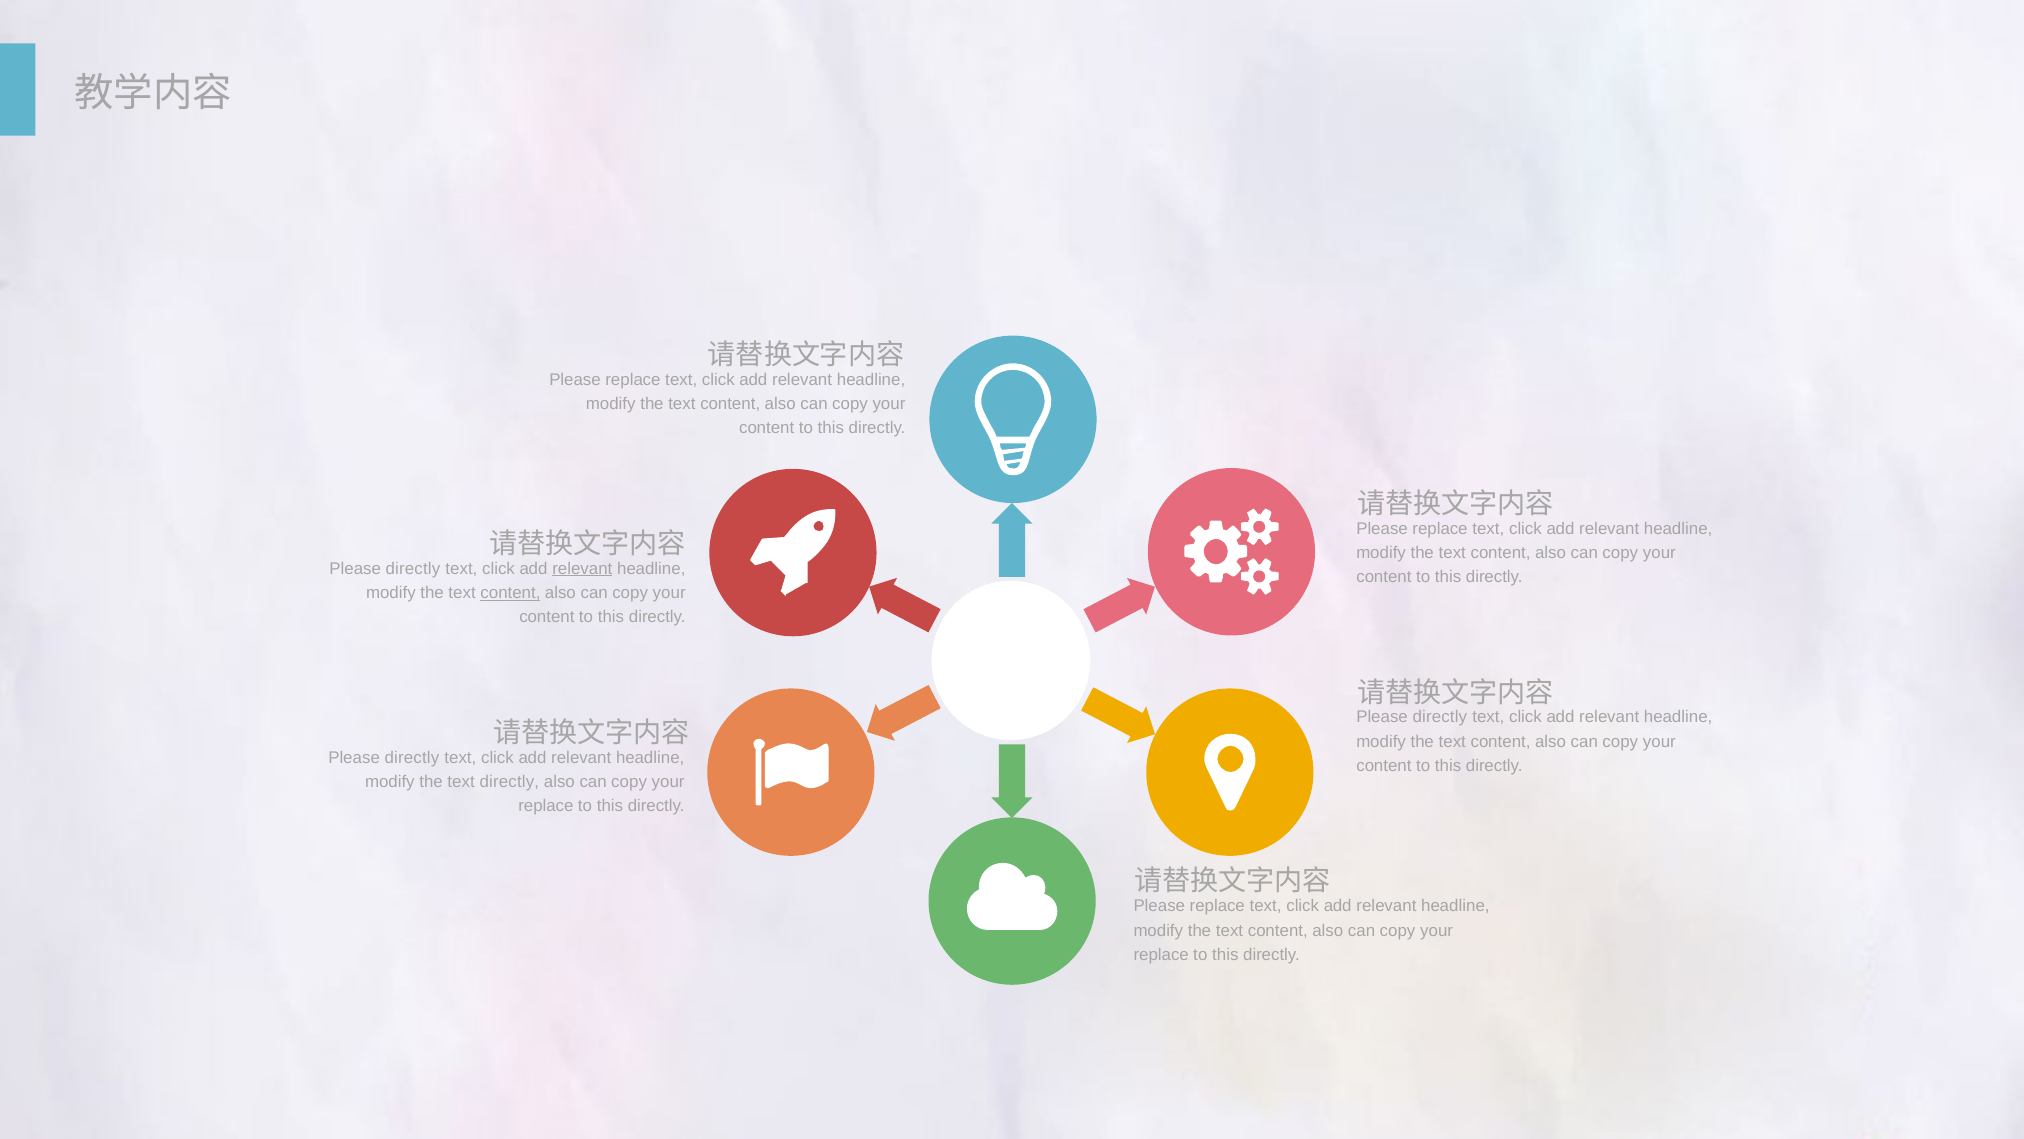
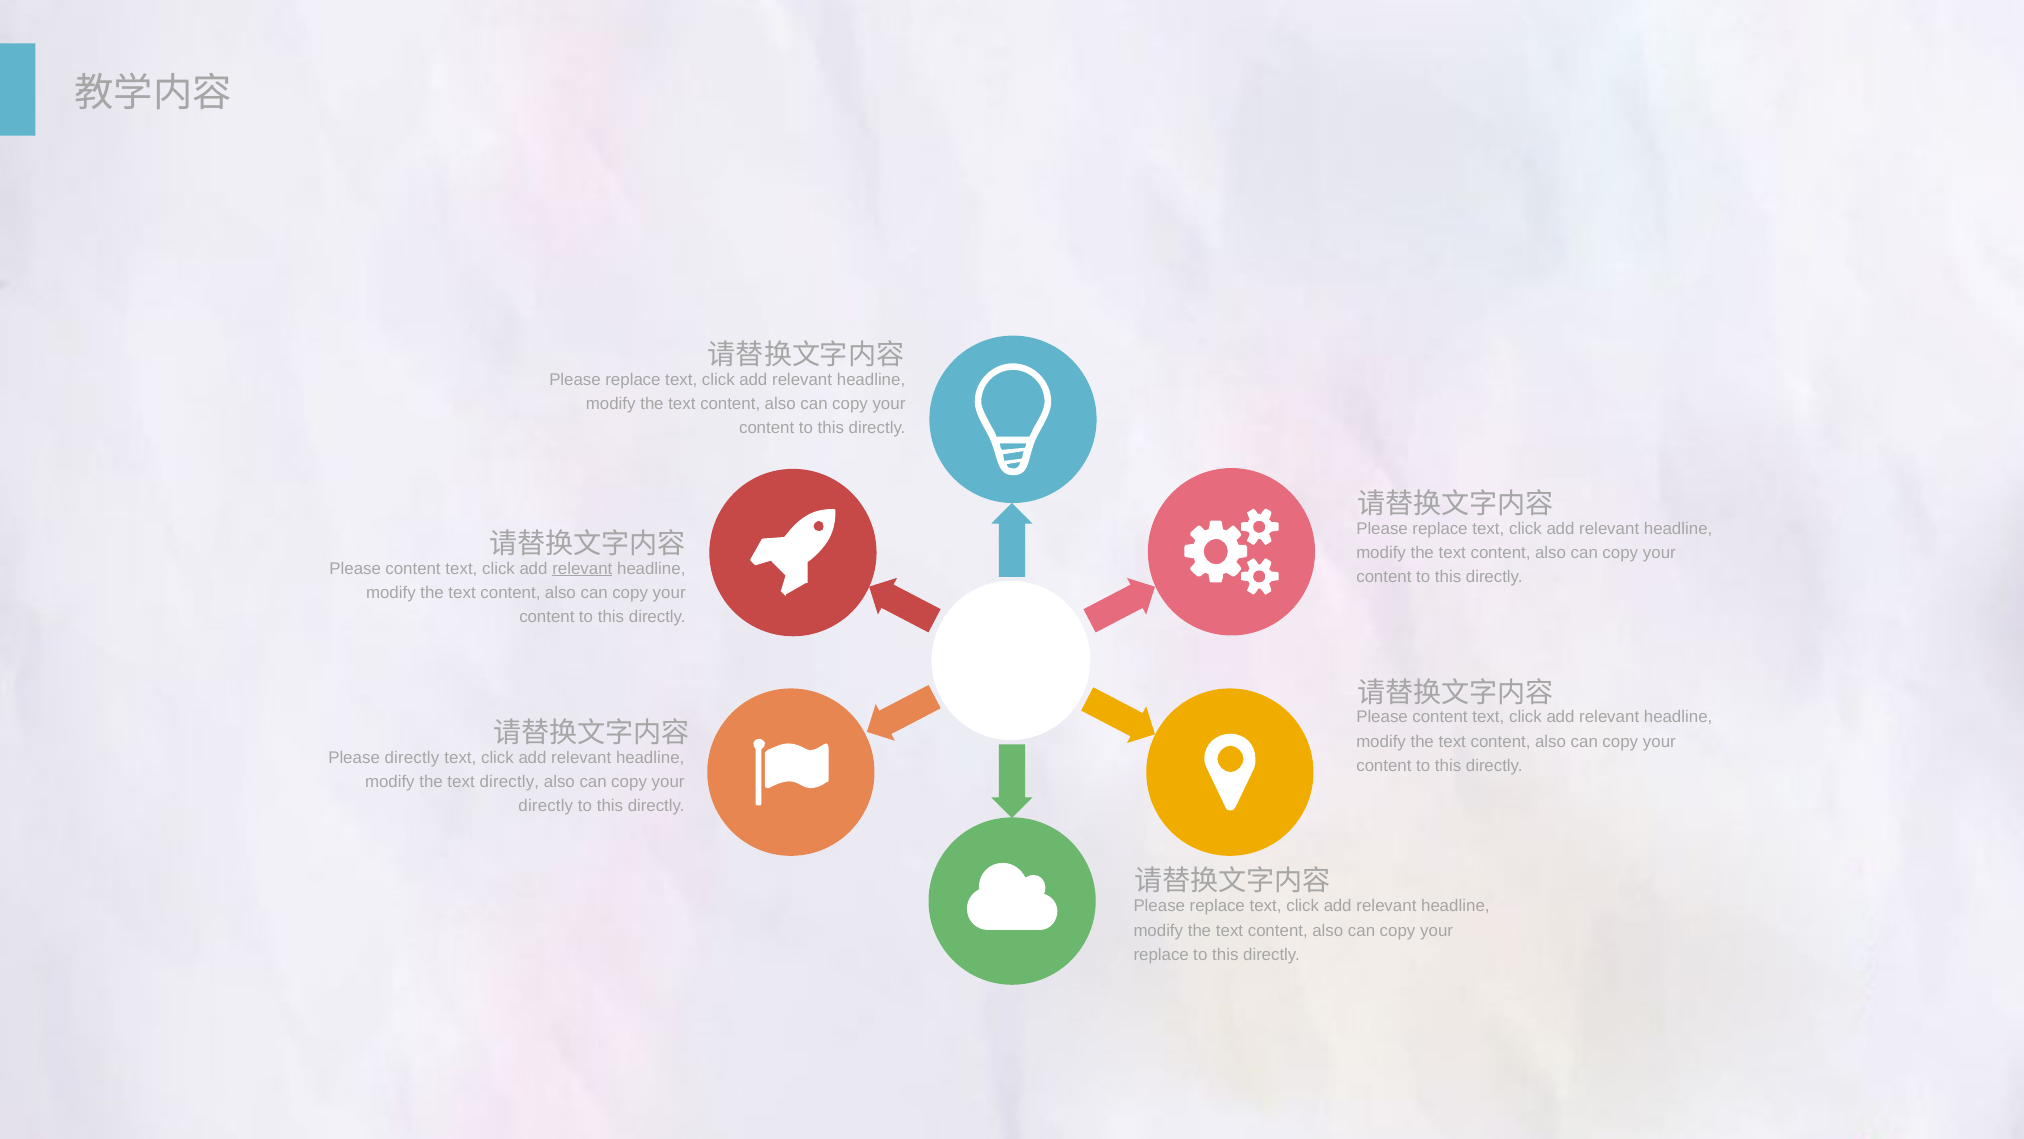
directly: directly -> content (413, 568)
content underline: present -> none (510, 593)
directly: directly -> content (1440, 717)
replace: replace -> directly (546, 806)
